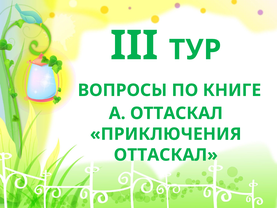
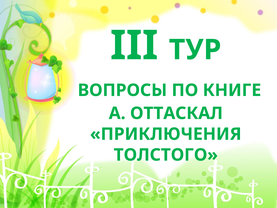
ОТТАСКАЛ: ОТТАСКАЛ -> ТОЛСТОГО (166, 155)
